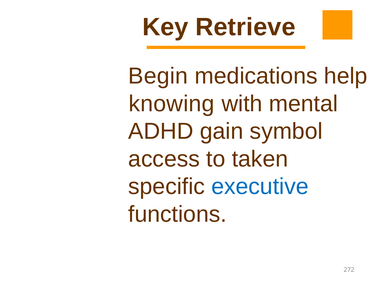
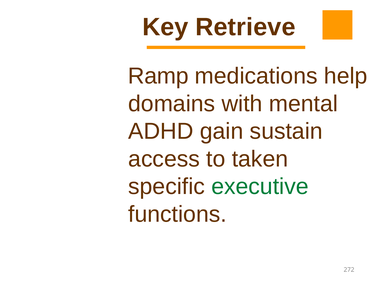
Begin: Begin -> Ramp (158, 76)
knowing: knowing -> domains (172, 104)
symbol: symbol -> sustain (286, 131)
executive colour: blue -> green (260, 186)
